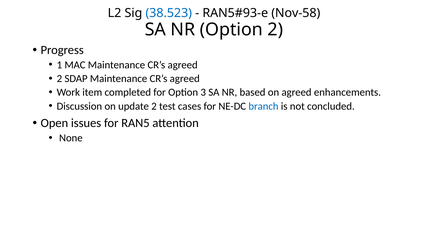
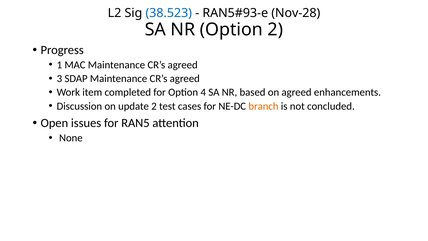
Nov-58: Nov-58 -> Nov-28 (296, 13)
2: 2 -> 3 (59, 79)
3: 3 -> 4 (203, 92)
branch colour: blue -> orange (263, 106)
